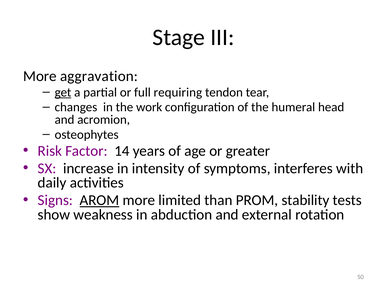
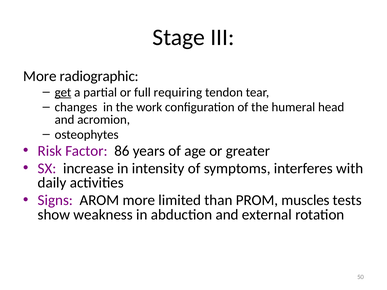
aggravation: aggravation -> radiographic (99, 76)
14: 14 -> 86 (122, 151)
AROM underline: present -> none (99, 200)
stability: stability -> muscles (306, 200)
